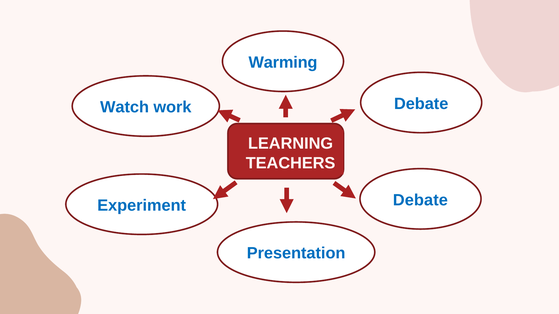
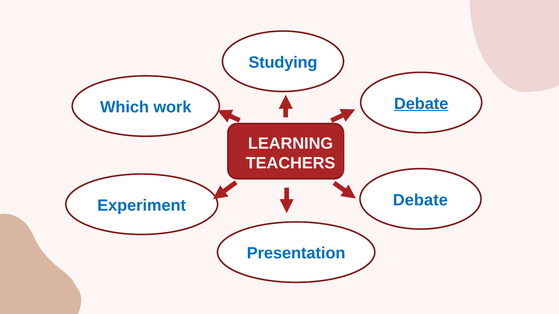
Warming: Warming -> Studying (283, 62)
Debate underline: none -> present (421, 104)
Watch: Watch -> Which (125, 107)
